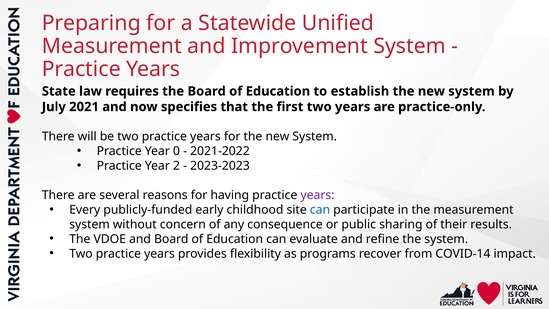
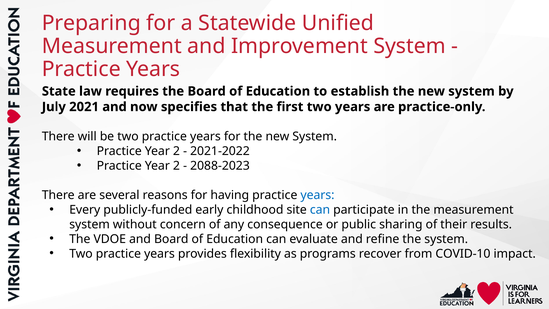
0: 0 -> 2 (176, 151)
2023-2023: 2023-2023 -> 2088-2023 (220, 166)
years colour: purple -> blue (317, 195)
COVID-14: COVID-14 -> COVID-10 (463, 254)
